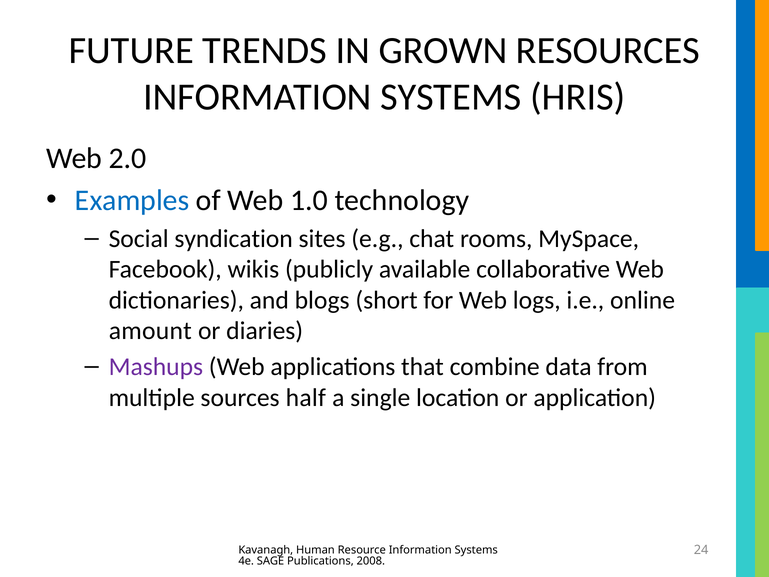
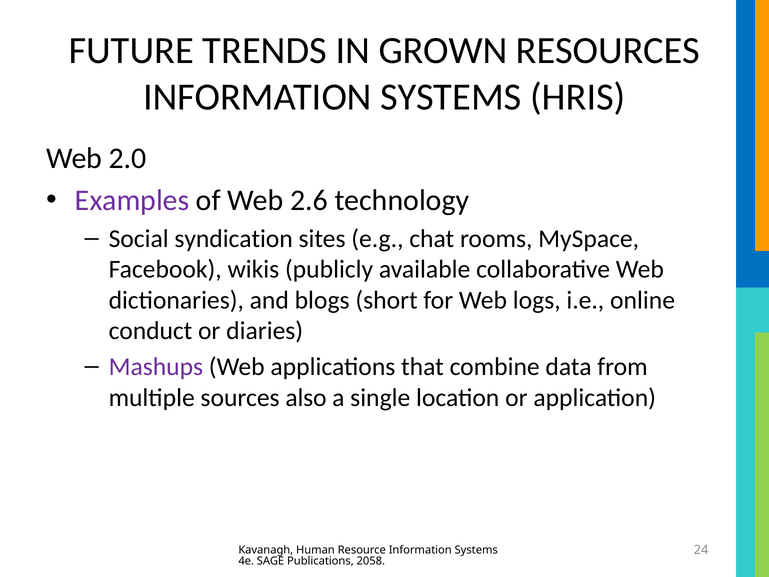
Examples colour: blue -> purple (132, 200)
1.0: 1.0 -> 2.6 (309, 200)
amount: amount -> conduct (150, 331)
half: half -> also (306, 397)
2008: 2008 -> 2058 (371, 561)
